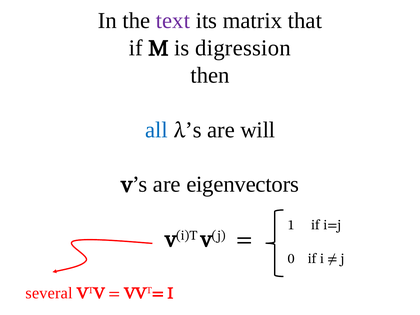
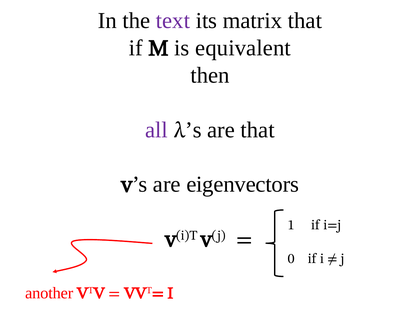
digression: digression -> equivalent (243, 48)
all colour: blue -> purple (157, 130)
are will: will -> that (258, 130)
several: several -> another (49, 293)
